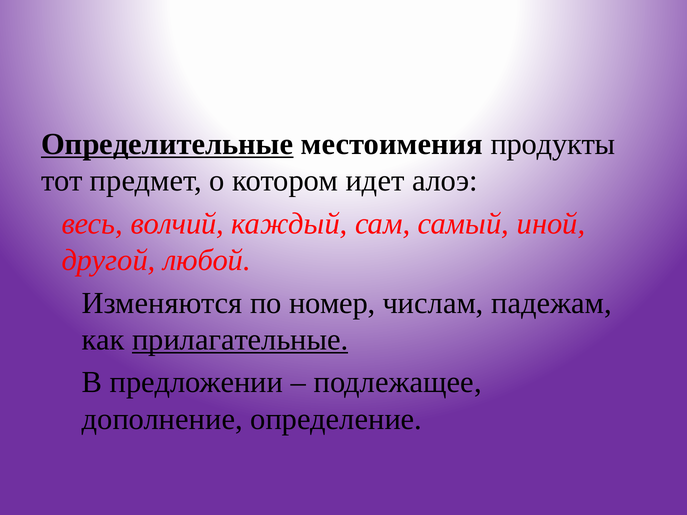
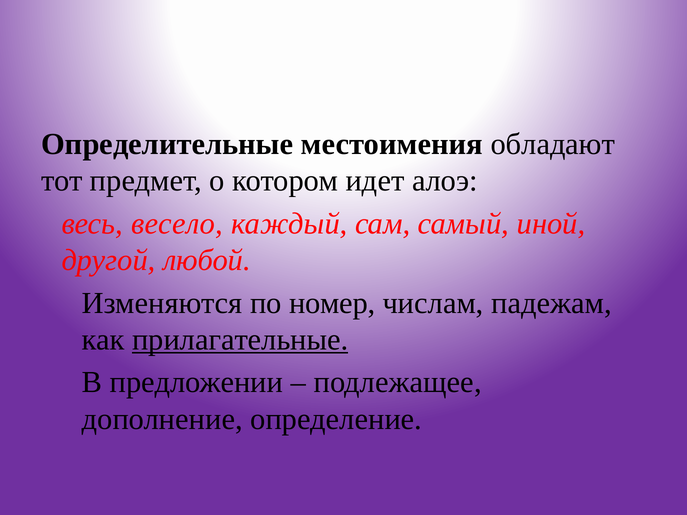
Определительные underline: present -> none (167, 144)
продукты: продукты -> обладают (553, 144)
волчий: волчий -> весело (177, 224)
